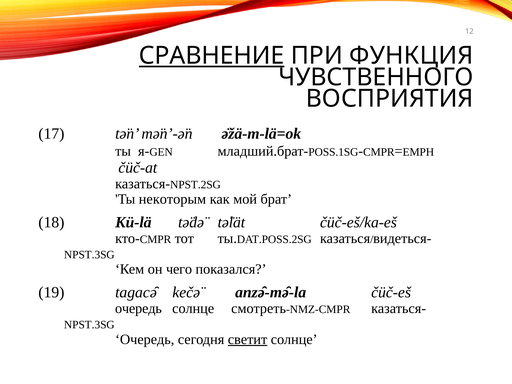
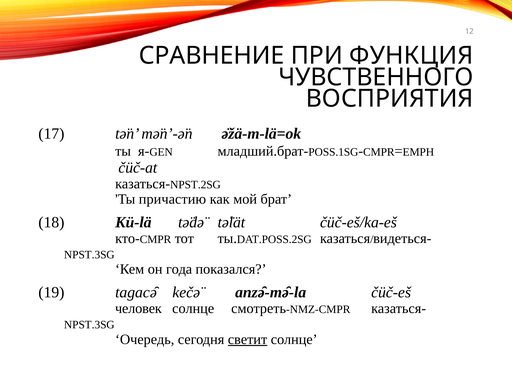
СРАВНЕНИЕ underline: present -> none (212, 56)
некоторым: некоторым -> причастию (172, 199)
чего: чего -> года (179, 269)
очередь: очередь -> человек (138, 309)
